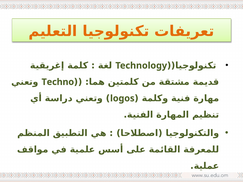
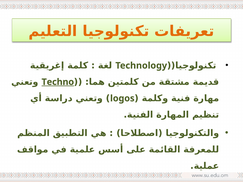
Techno underline: none -> present (58, 82)
